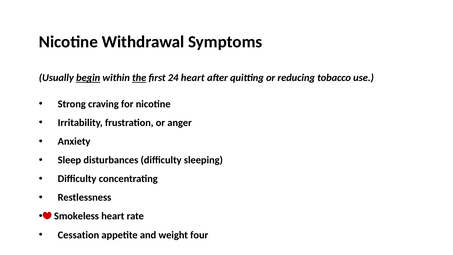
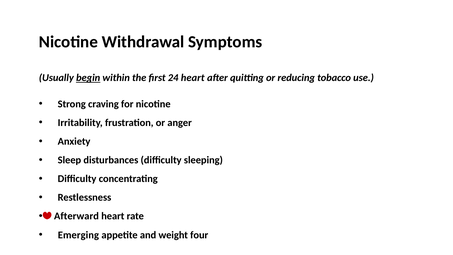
the underline: present -> none (139, 78)
Smokeless: Smokeless -> Afterward (76, 216)
Cessation: Cessation -> Emerging (78, 235)
